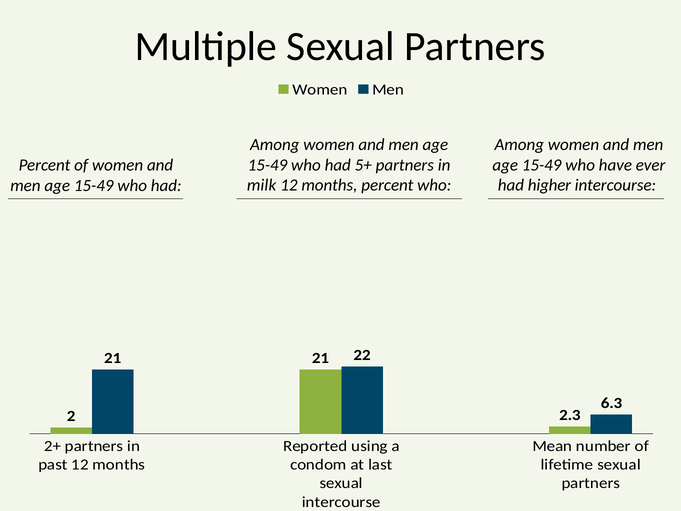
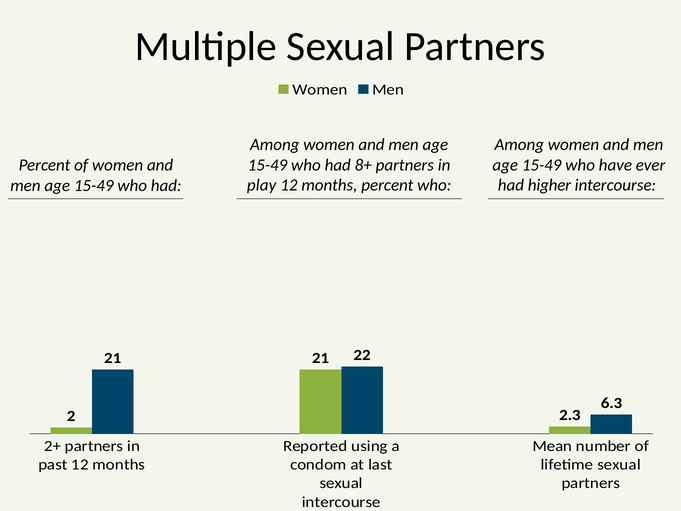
5+: 5+ -> 8+ (363, 165)
milk: milk -> play (262, 185)
